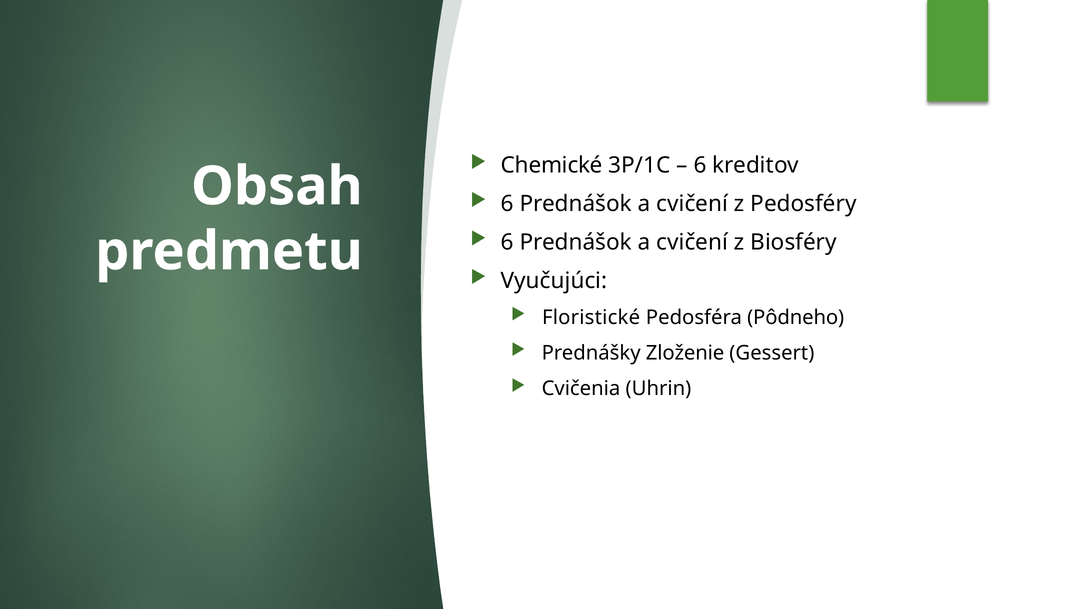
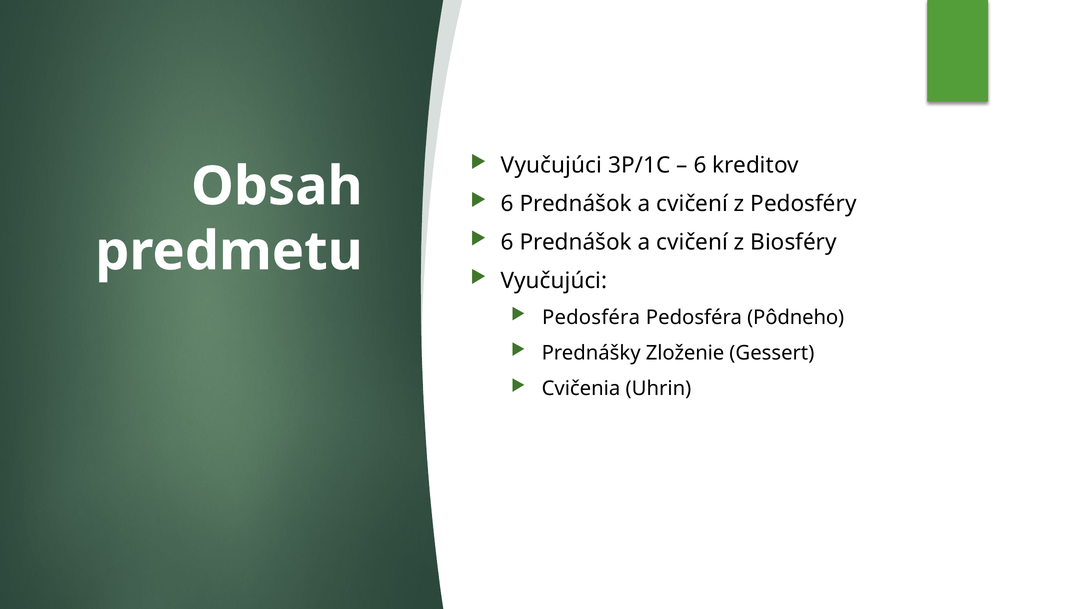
Chemické: Chemické -> Vyučujúci (552, 165)
Floristické: Floristické -> Pedosféra (591, 317)
